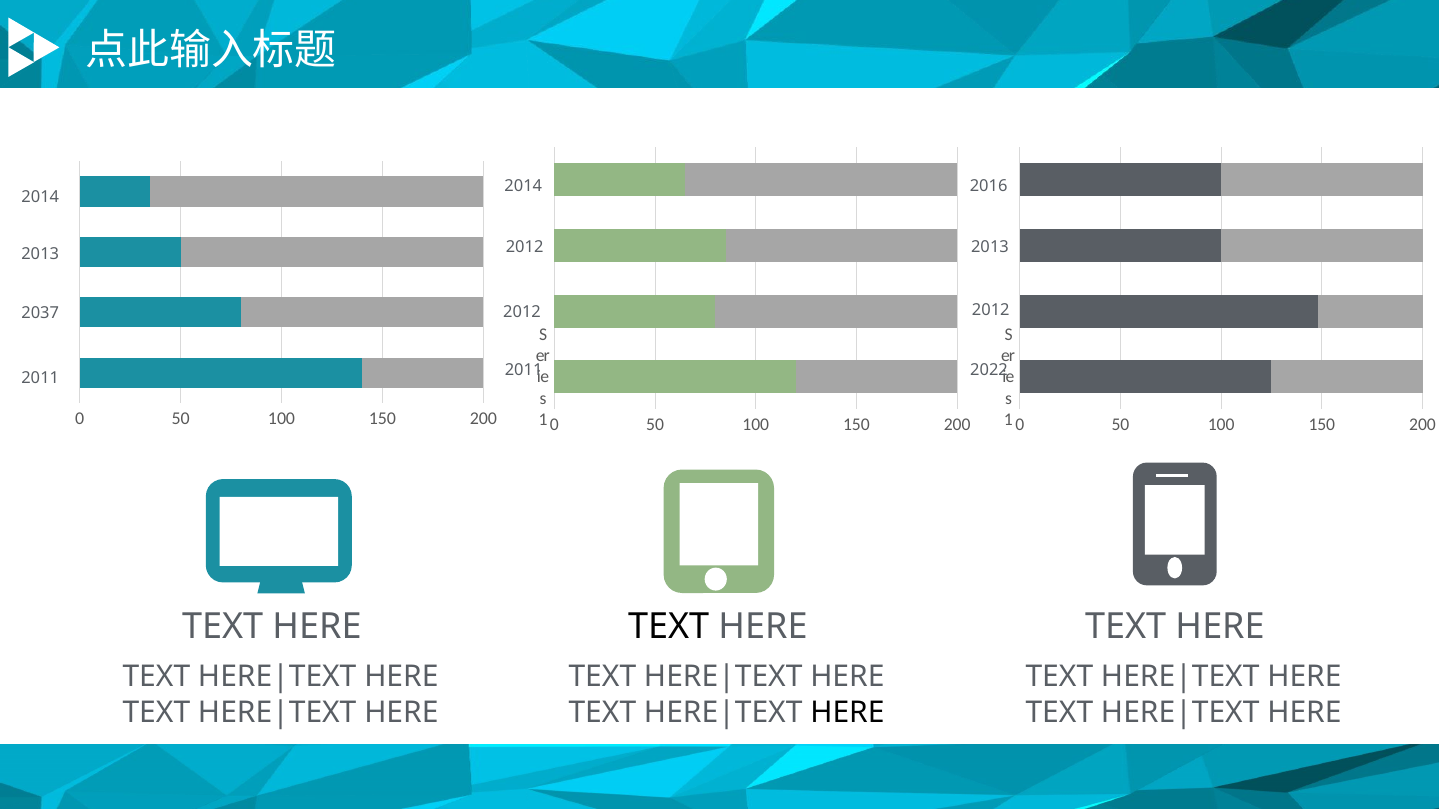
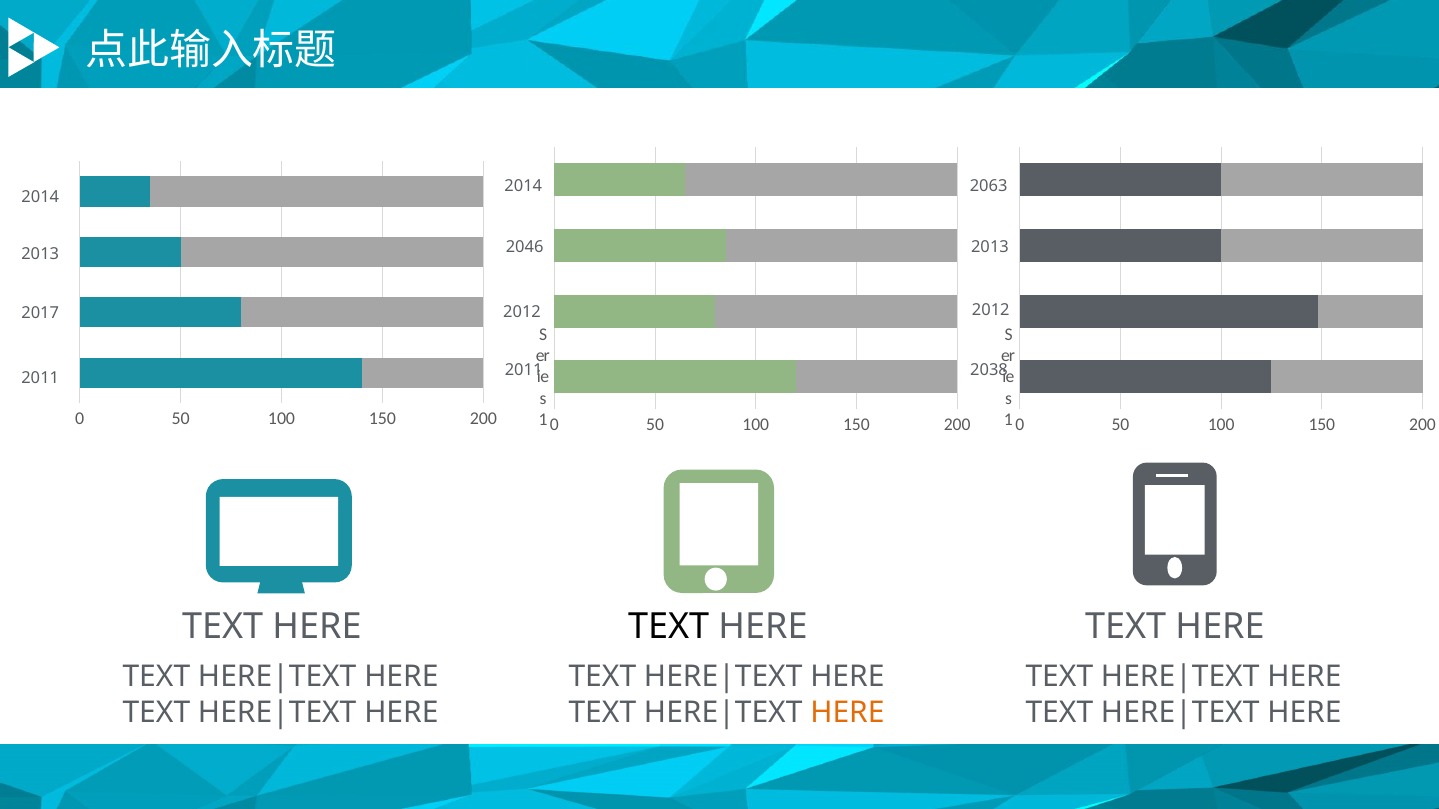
2016: 2016 -> 2063 (989, 186)
2012: 2012 -> 2046 (525, 247)
2037: 2037 -> 2017 (40, 313)
2022: 2022 -> 2038 (989, 370)
HERE colour: black -> orange (847, 713)
